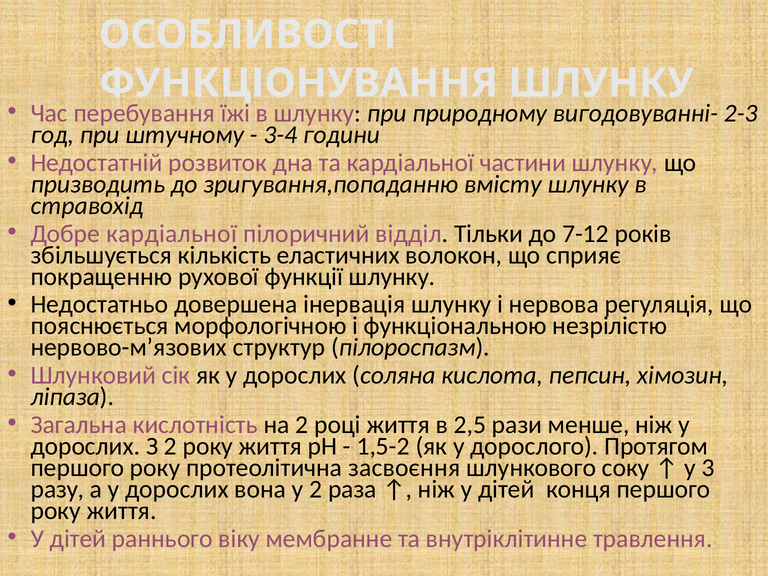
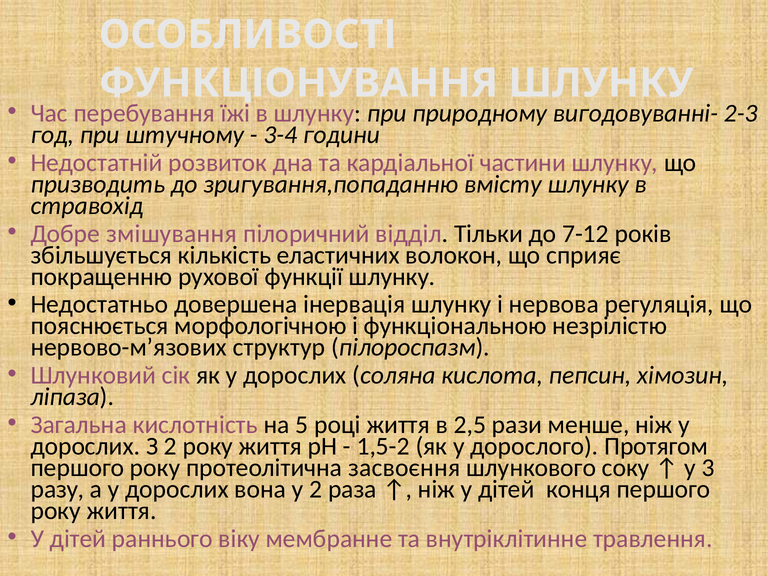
Добре кардіальної: кардіальної -> змішування (172, 234)
на 2: 2 -> 5 (302, 425)
